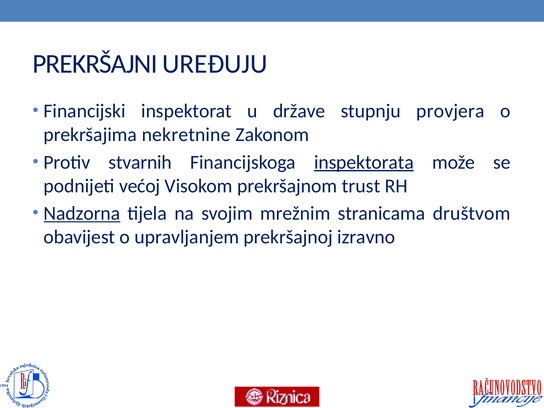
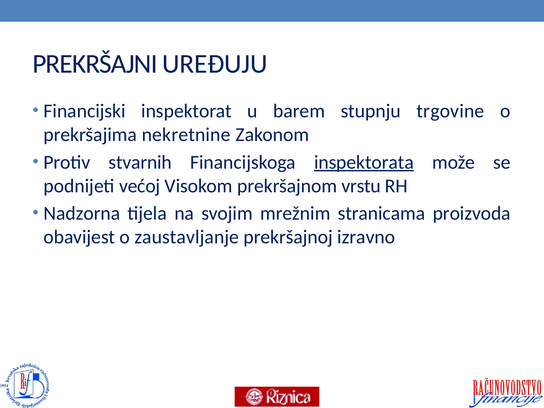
države: države -> barem (299, 111)
provjera: provjera -> trgovine (450, 111)
trust: trust -> vrstu (361, 186)
Nadzorna underline: present -> none (82, 213)
društvom: društvom -> proizvoda (472, 213)
upravljanjem: upravljanjem -> zaustavljanje (187, 237)
